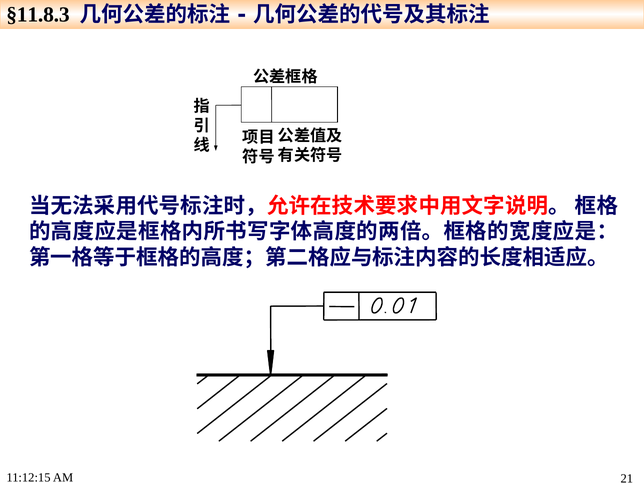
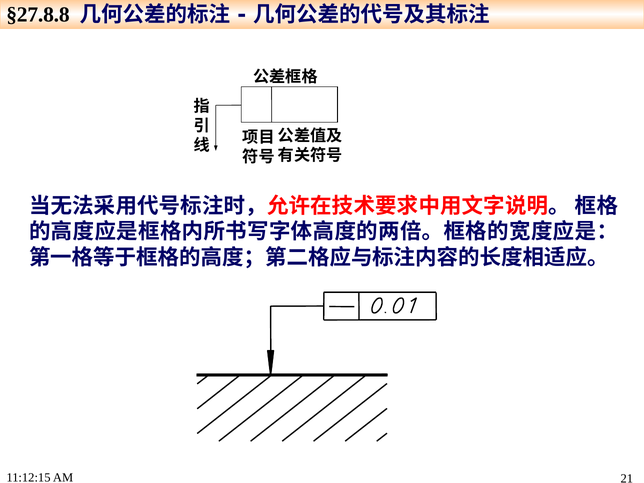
§11.8.3: §11.8.3 -> §27.8.8 (38, 15)
